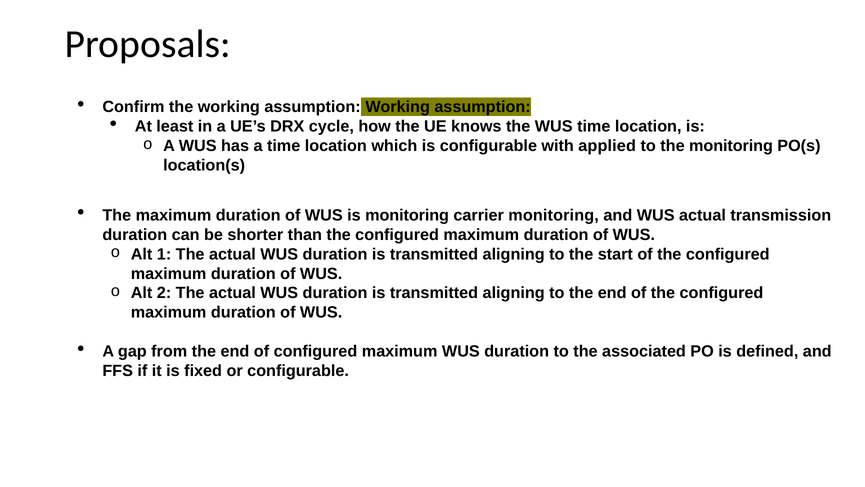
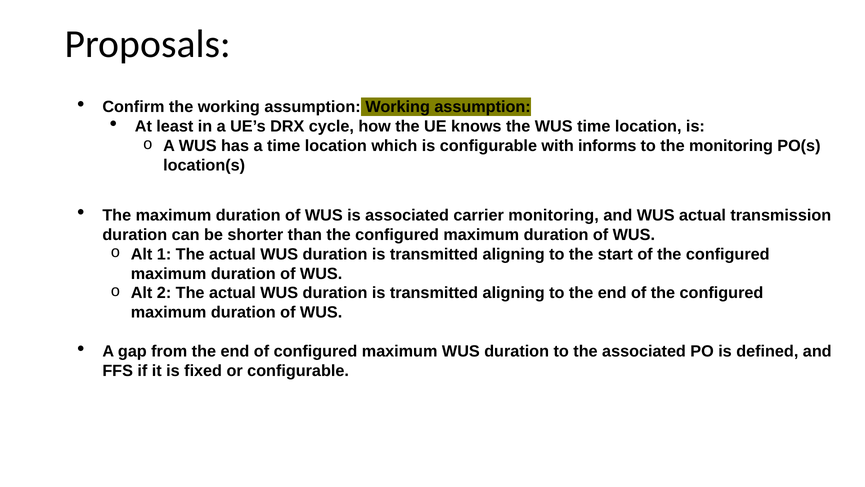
applied: applied -> informs (607, 146)
is monitoring: monitoring -> associated (407, 215)
